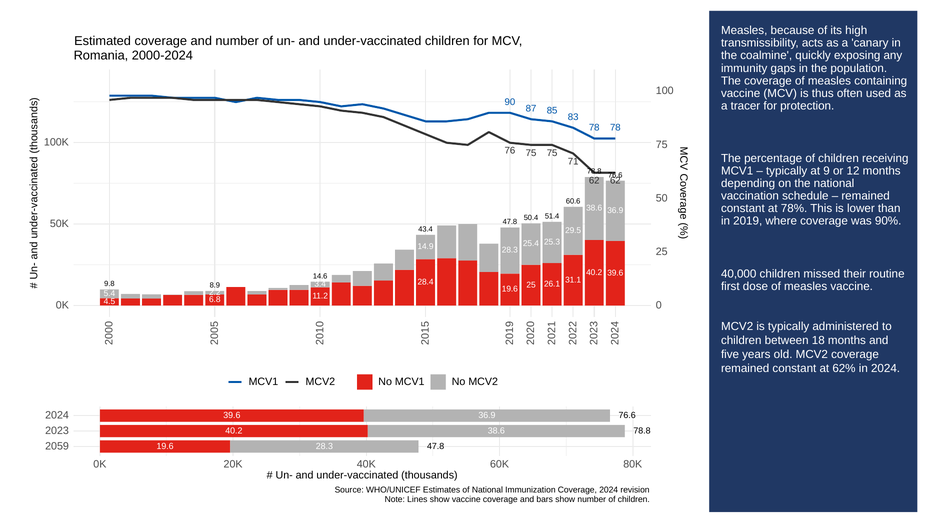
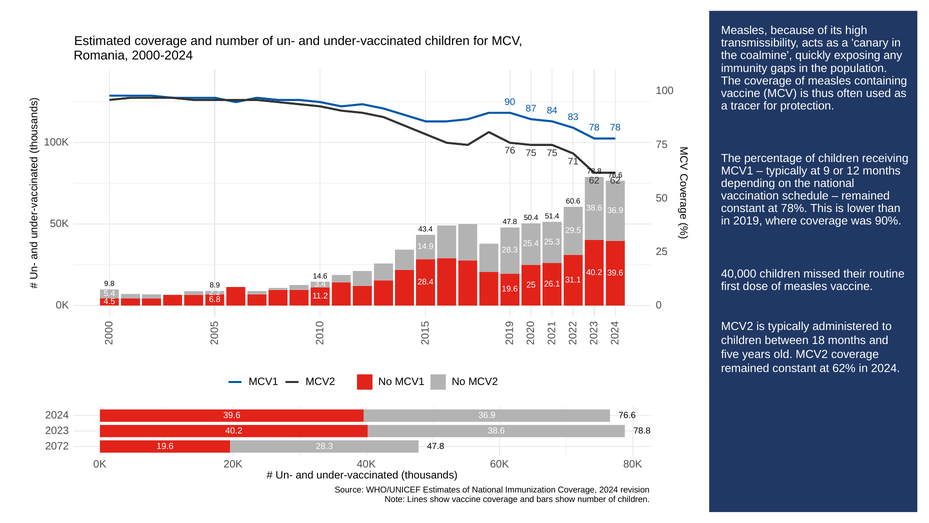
85: 85 -> 84 (552, 111)
2059: 2059 -> 2072 (57, 446)
